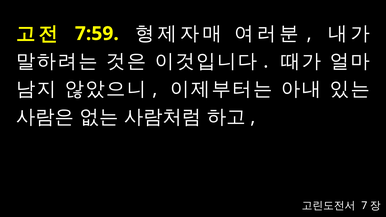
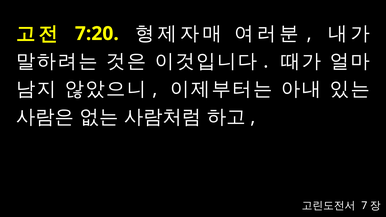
7:59: 7:59 -> 7:20 (97, 34)
